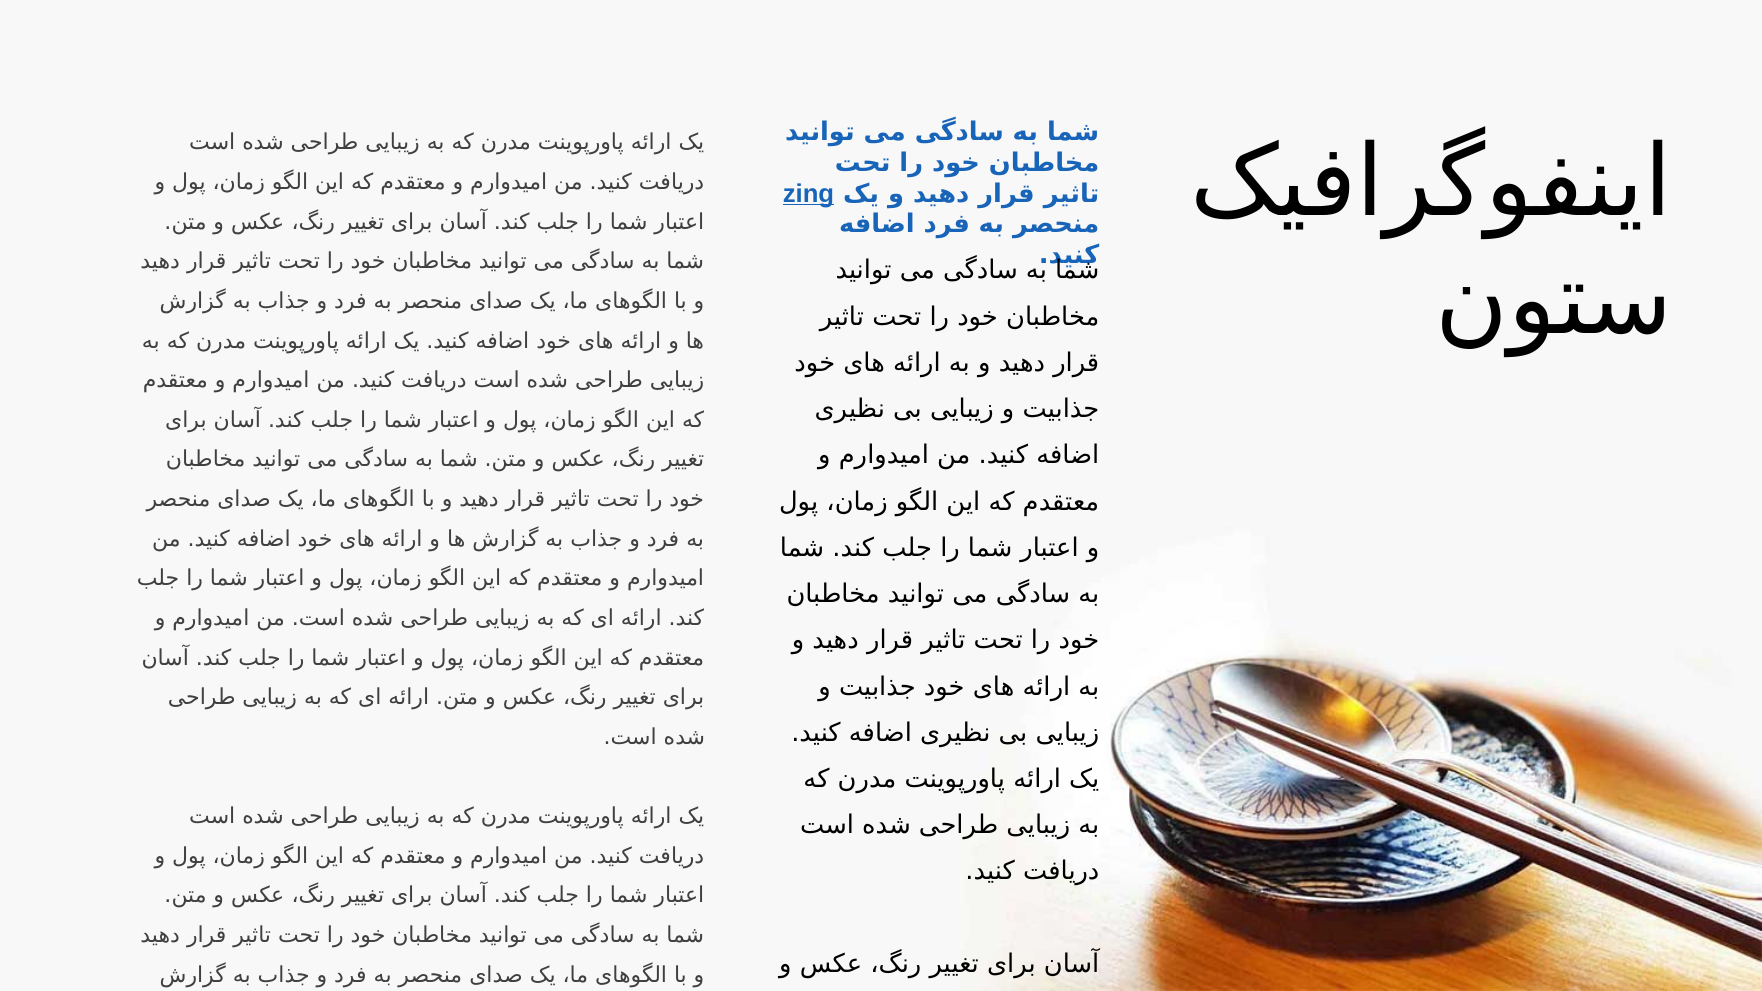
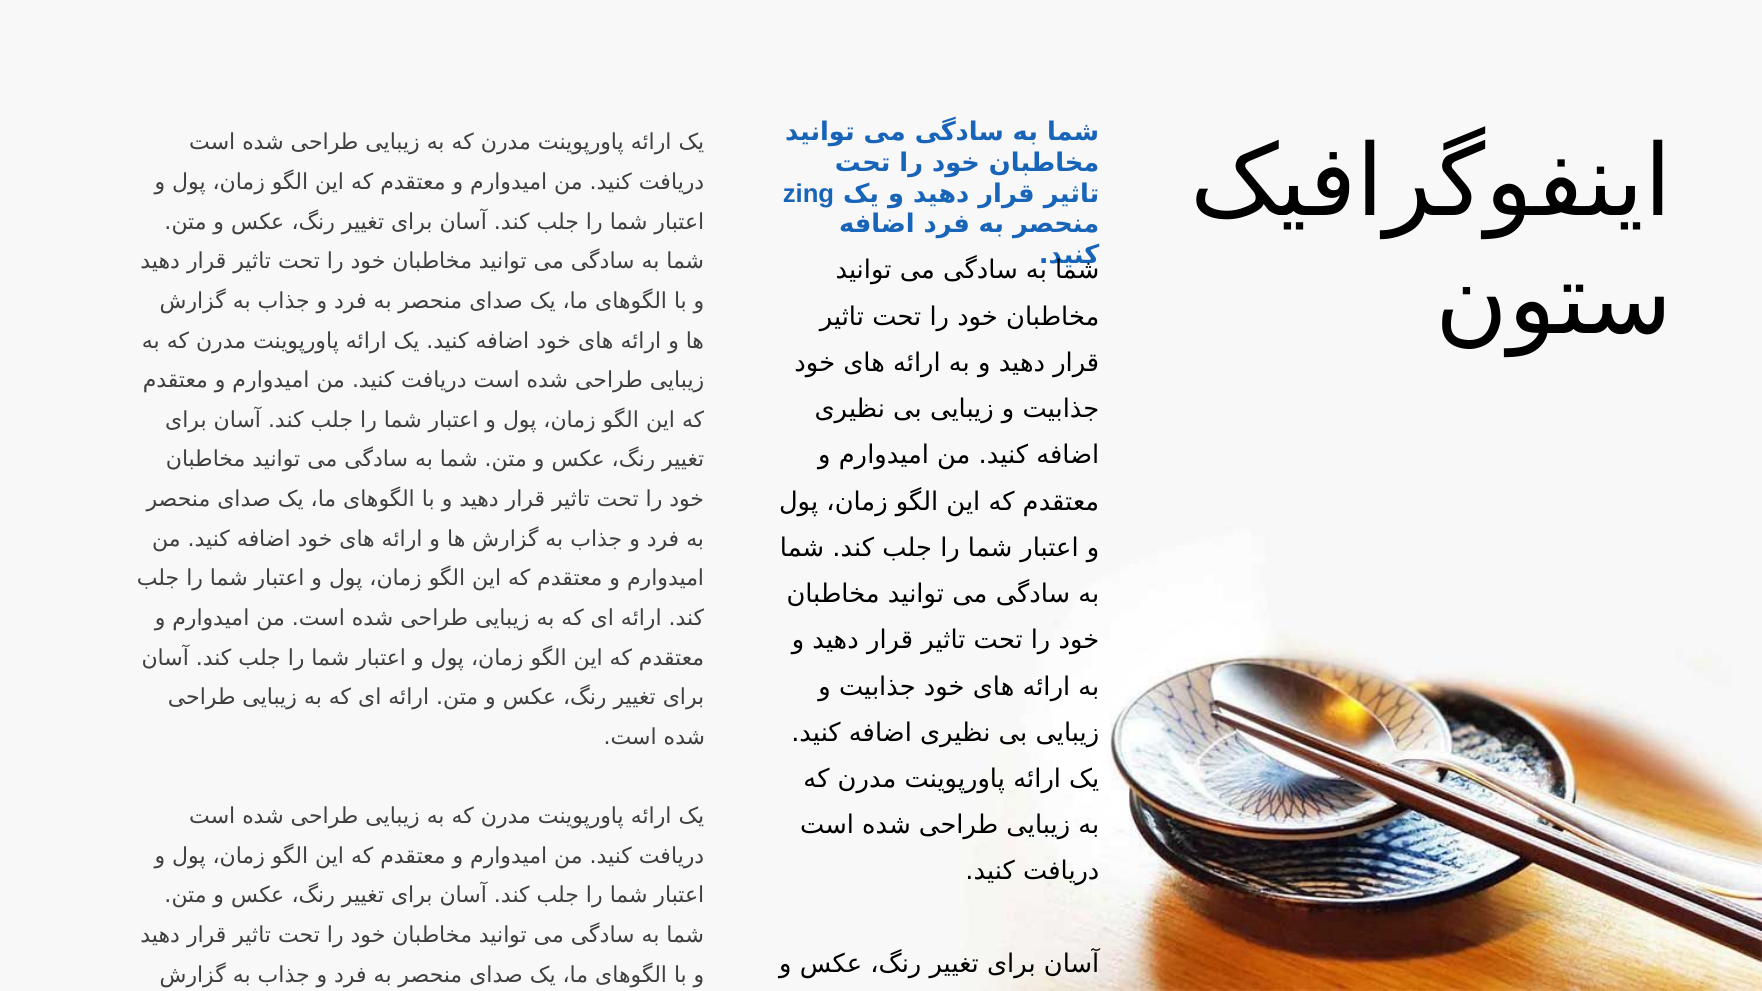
zing underline: present -> none (809, 194)
